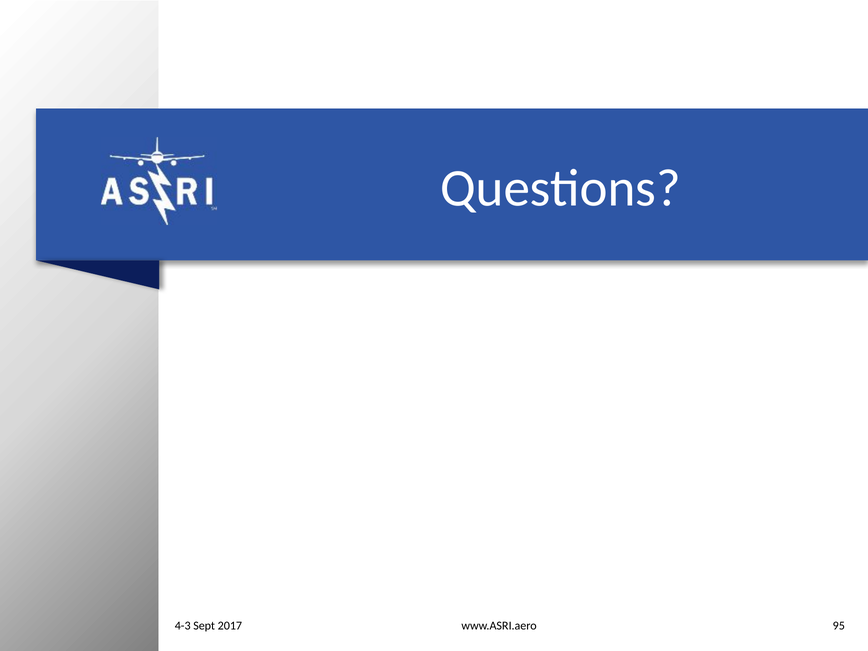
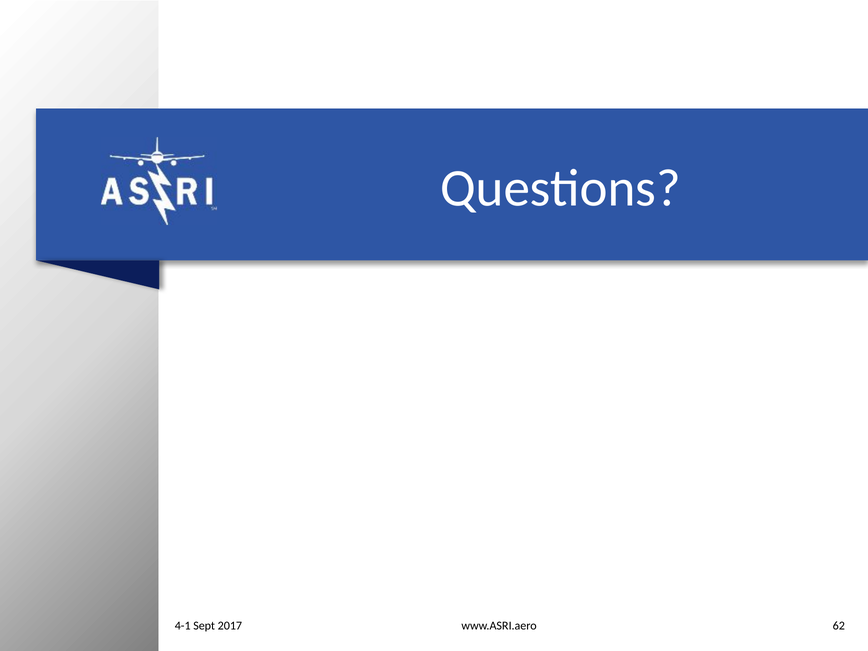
4-3: 4-3 -> 4-1 (183, 626)
95: 95 -> 62 (839, 626)
